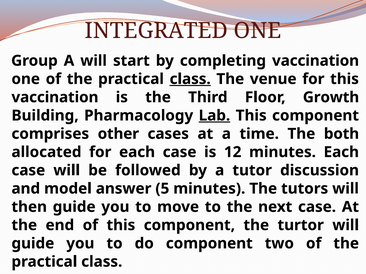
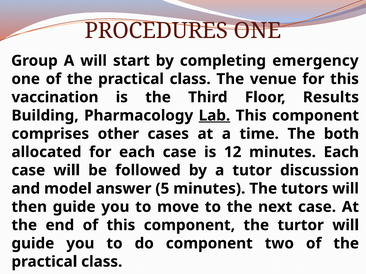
INTEGRATED: INTEGRATED -> PROCEDURES (156, 31)
completing vaccination: vaccination -> emergency (315, 61)
class underline: present -> none (190, 79)
Growth: Growth -> Results (331, 97)
